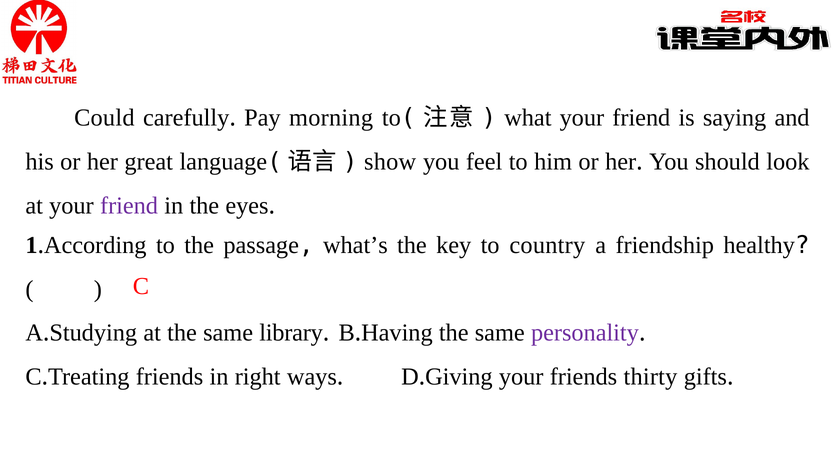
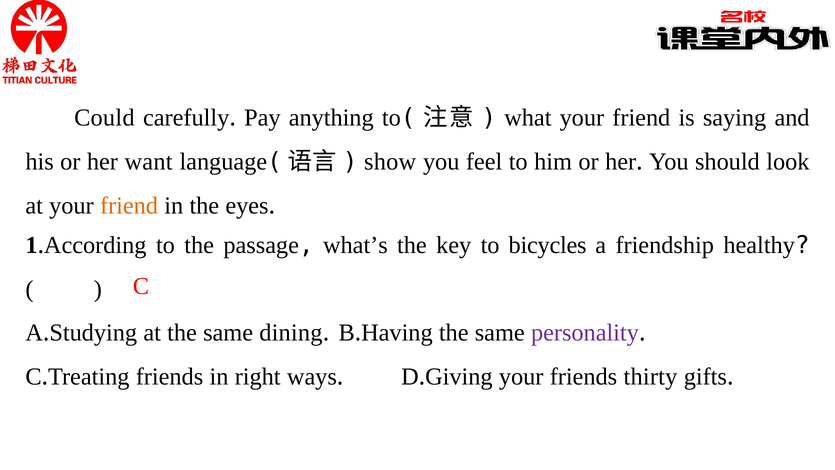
morning: morning -> anything (331, 118)
great: great -> want (149, 162)
friend colour: purple -> orange (129, 206)
country: country -> bicycles (548, 245)
library: library -> dining (291, 333)
